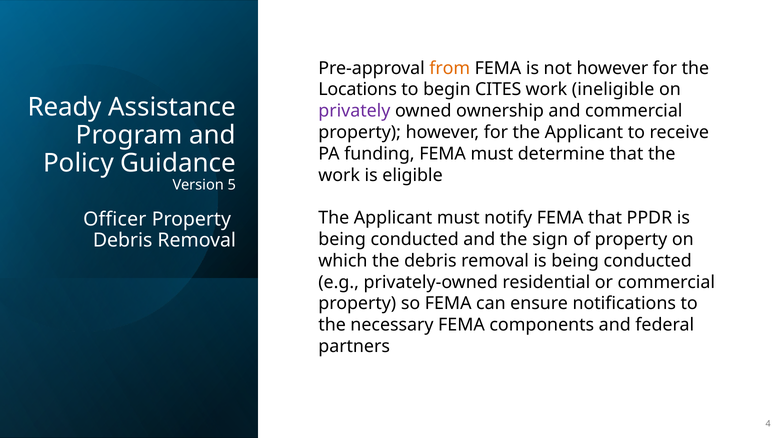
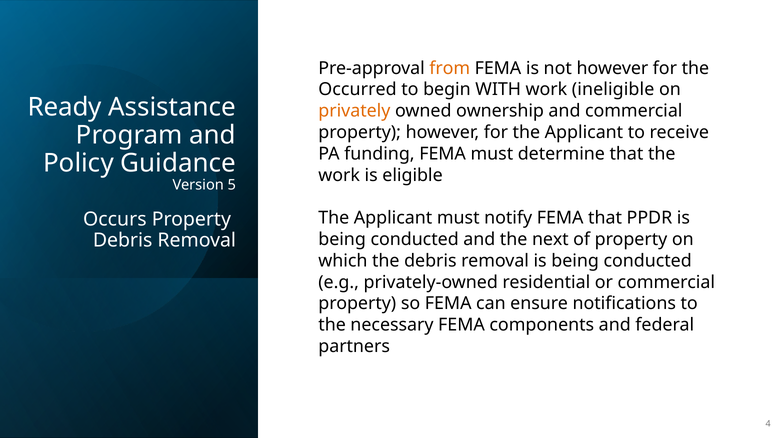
Locations: Locations -> Occurred (358, 90)
CITES: CITES -> WITH (498, 90)
privately colour: purple -> orange (354, 111)
Officer: Officer -> Occurs (115, 219)
sign: sign -> next (550, 239)
